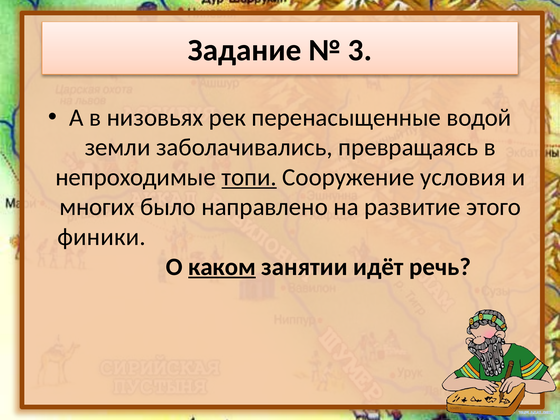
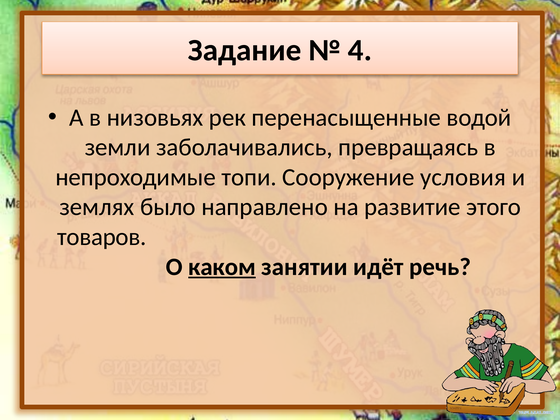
3: 3 -> 4 (360, 50)
топи underline: present -> none (249, 177)
многих: многих -> землях (97, 207)
финики: финики -> товаров (102, 237)
